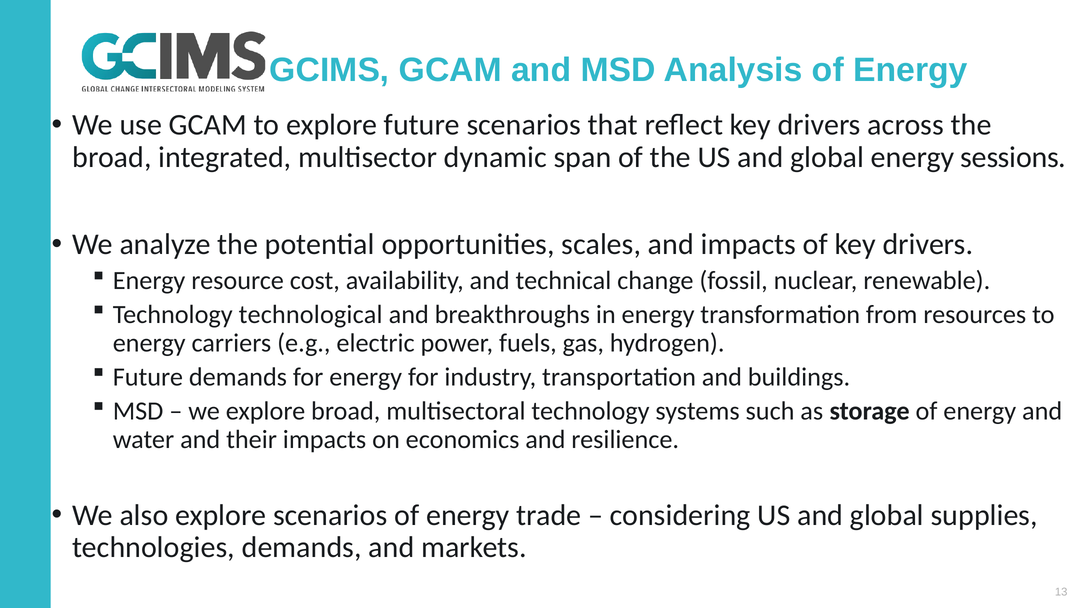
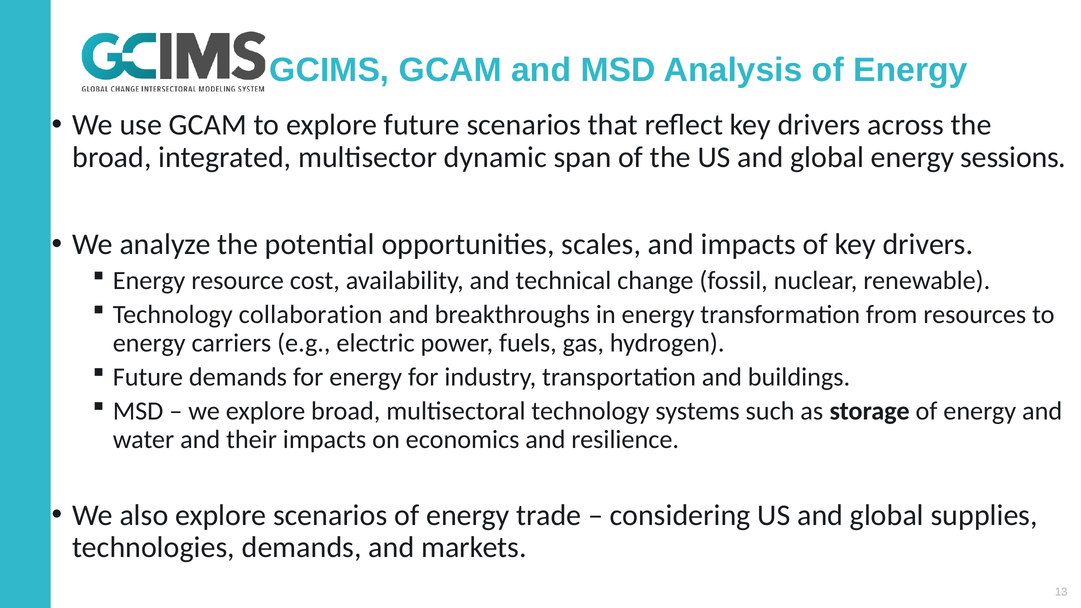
technological: technological -> collaboration (311, 315)
